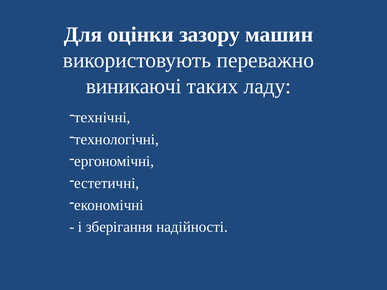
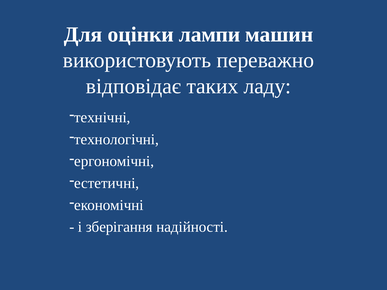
зазору: зазору -> лампи (210, 35)
виникаючі: виникаючі -> відповідає (134, 86)
